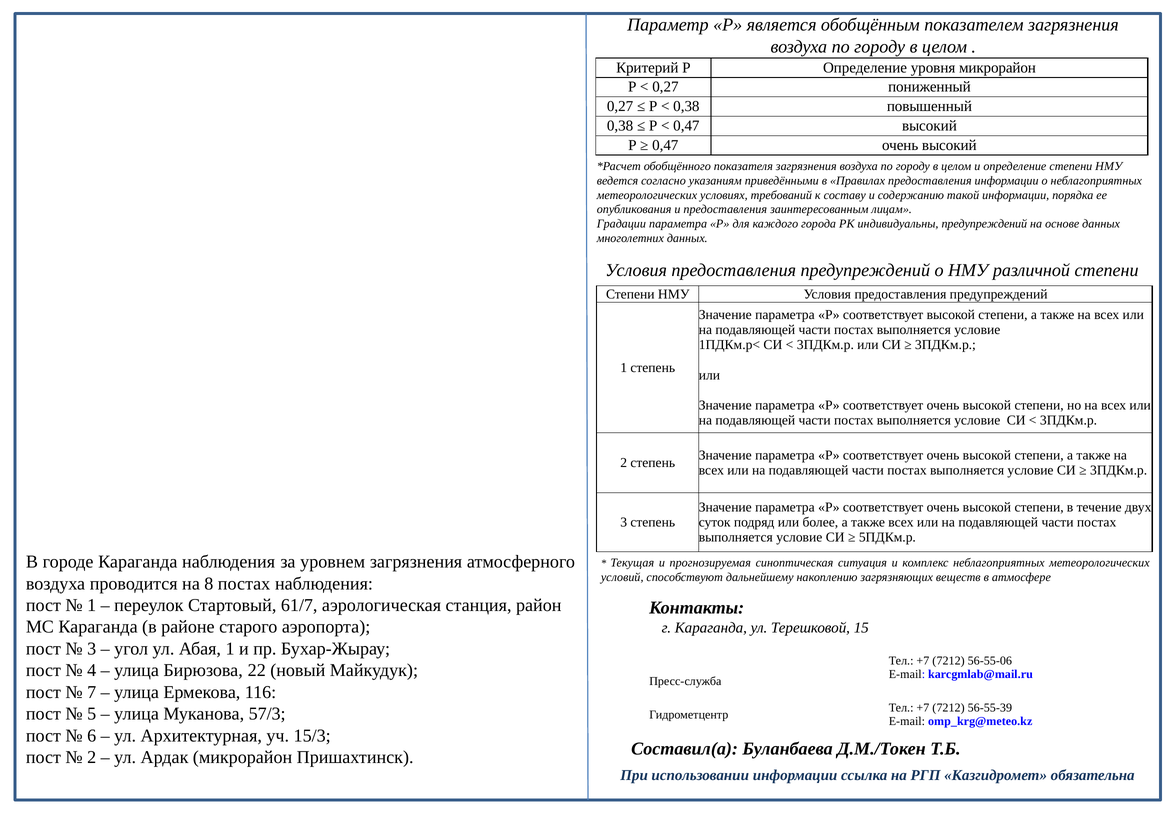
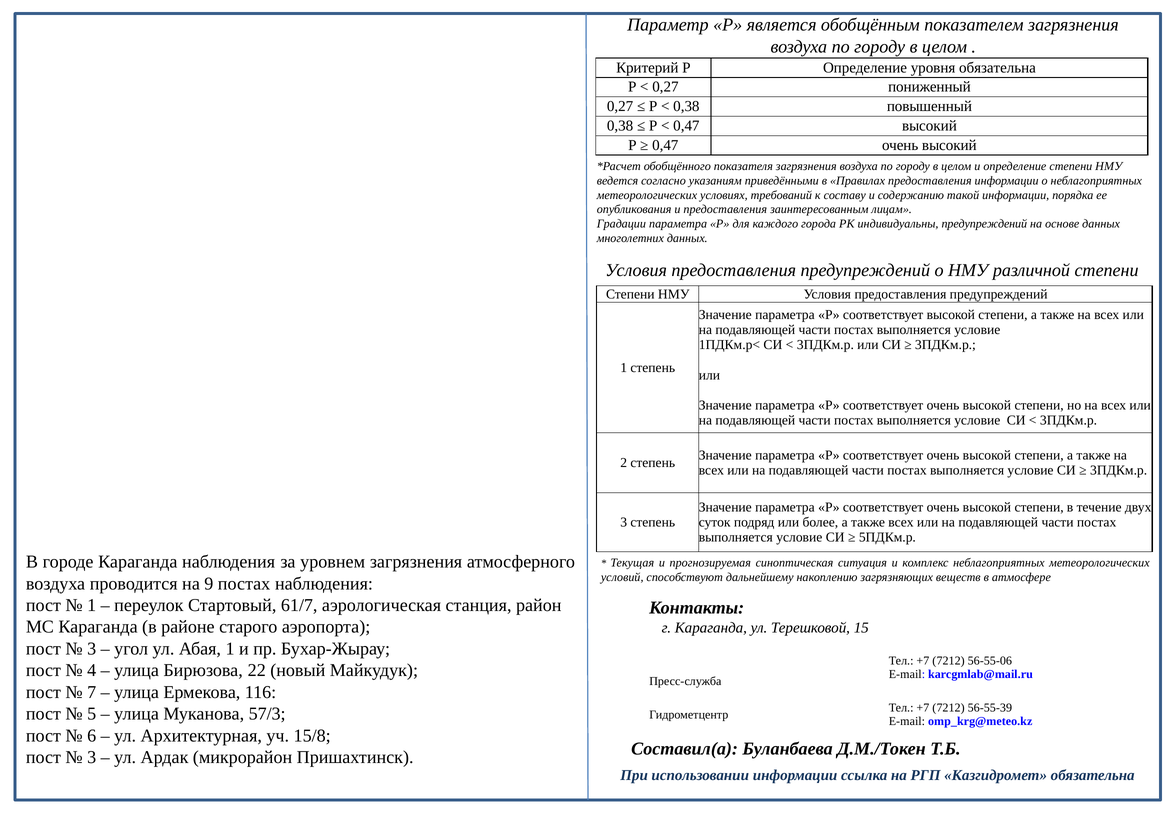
уровня микрорайон: микрорайон -> обязательна (997, 68)
8: 8 -> 9 (209, 584)
15/3: 15/3 -> 15/8 (312, 736)
2: 2 -> 3 (92, 757)
